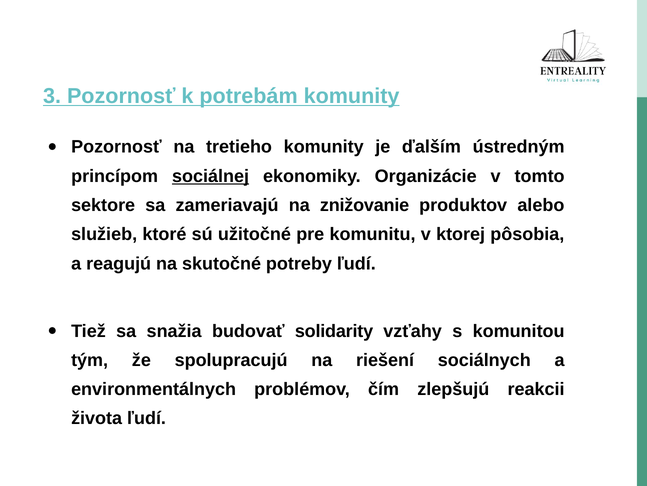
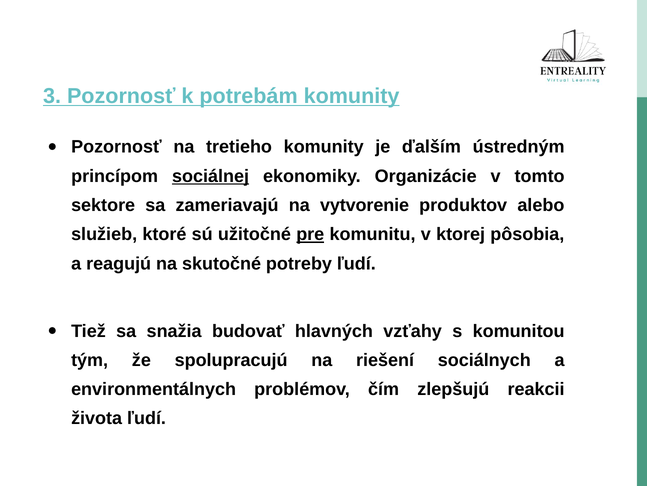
znižovanie: znižovanie -> vytvorenie (365, 205)
pre underline: none -> present (310, 234)
solidarity: solidarity -> hlavných (334, 331)
